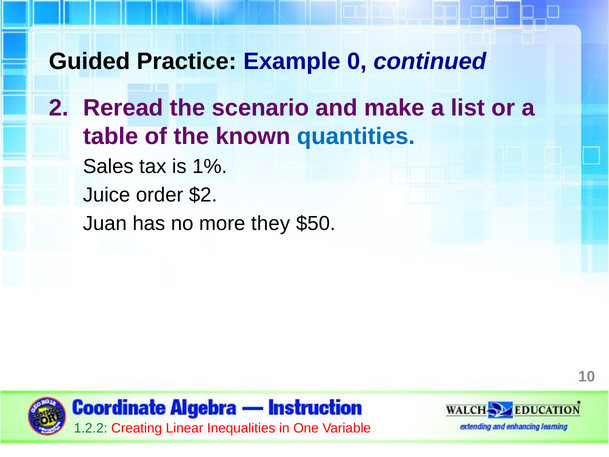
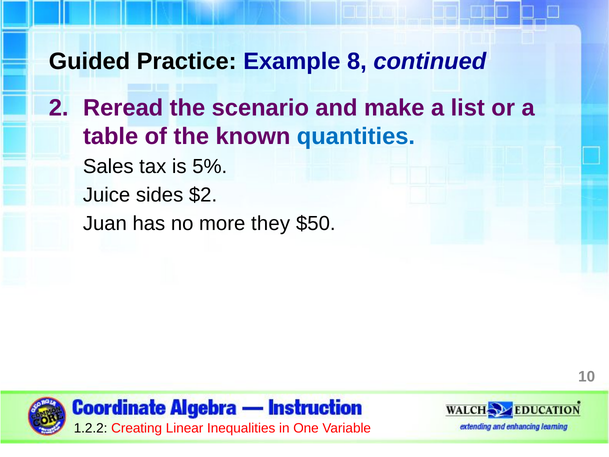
0: 0 -> 8 (357, 62)
1%: 1% -> 5% (210, 167)
order: order -> sides (160, 195)
1.2.2 colour: green -> black (91, 428)
